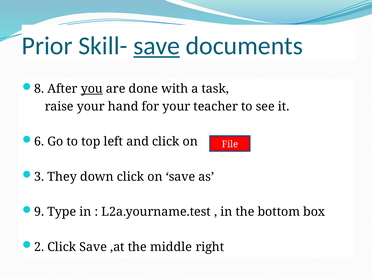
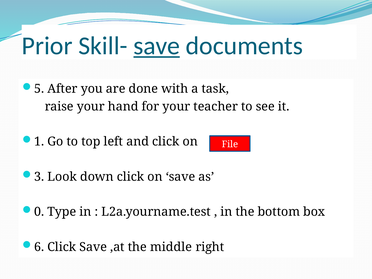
8: 8 -> 5 (39, 89)
you underline: present -> none (92, 89)
6: 6 -> 1 (39, 142)
They: They -> Look (62, 177)
9: 9 -> 0 (39, 212)
2: 2 -> 6 (39, 247)
